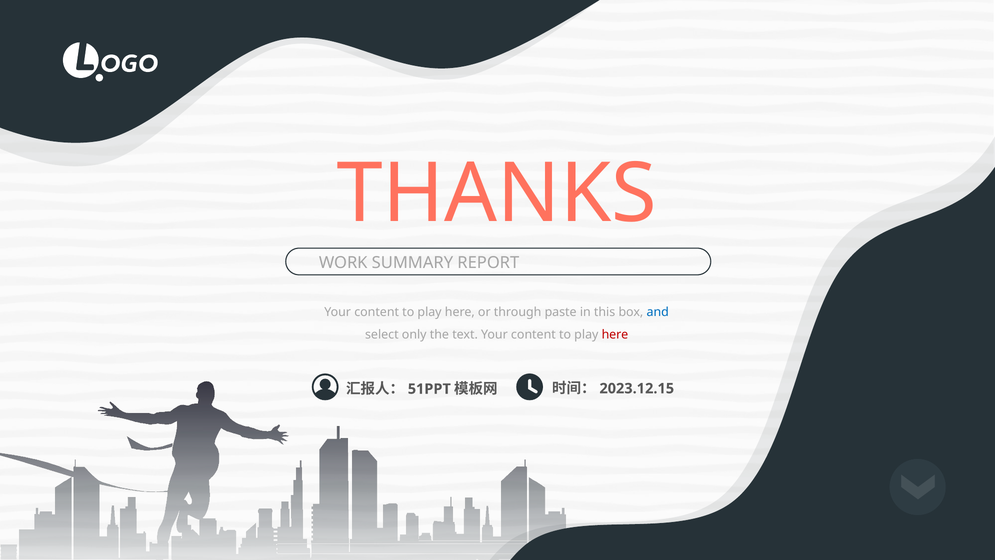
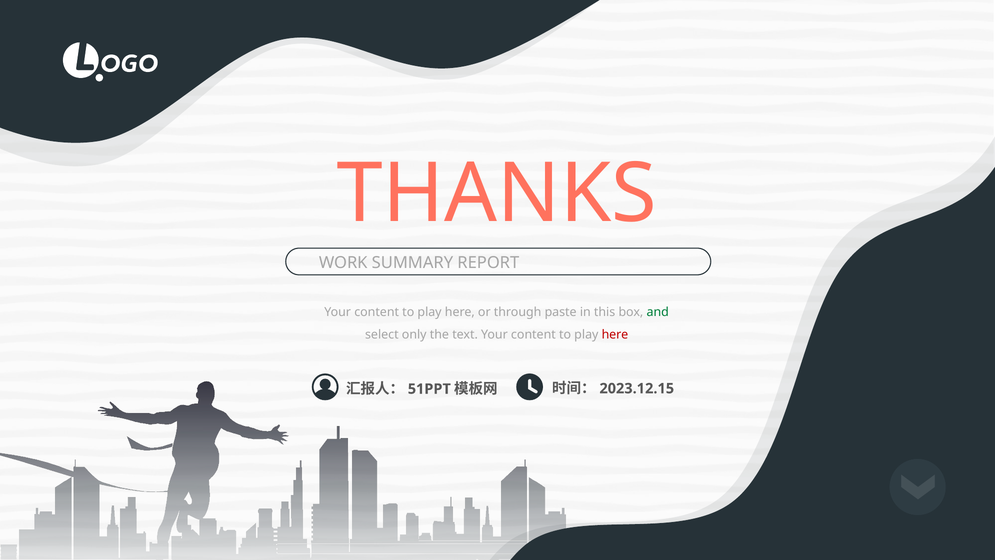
and colour: blue -> green (658, 312)
